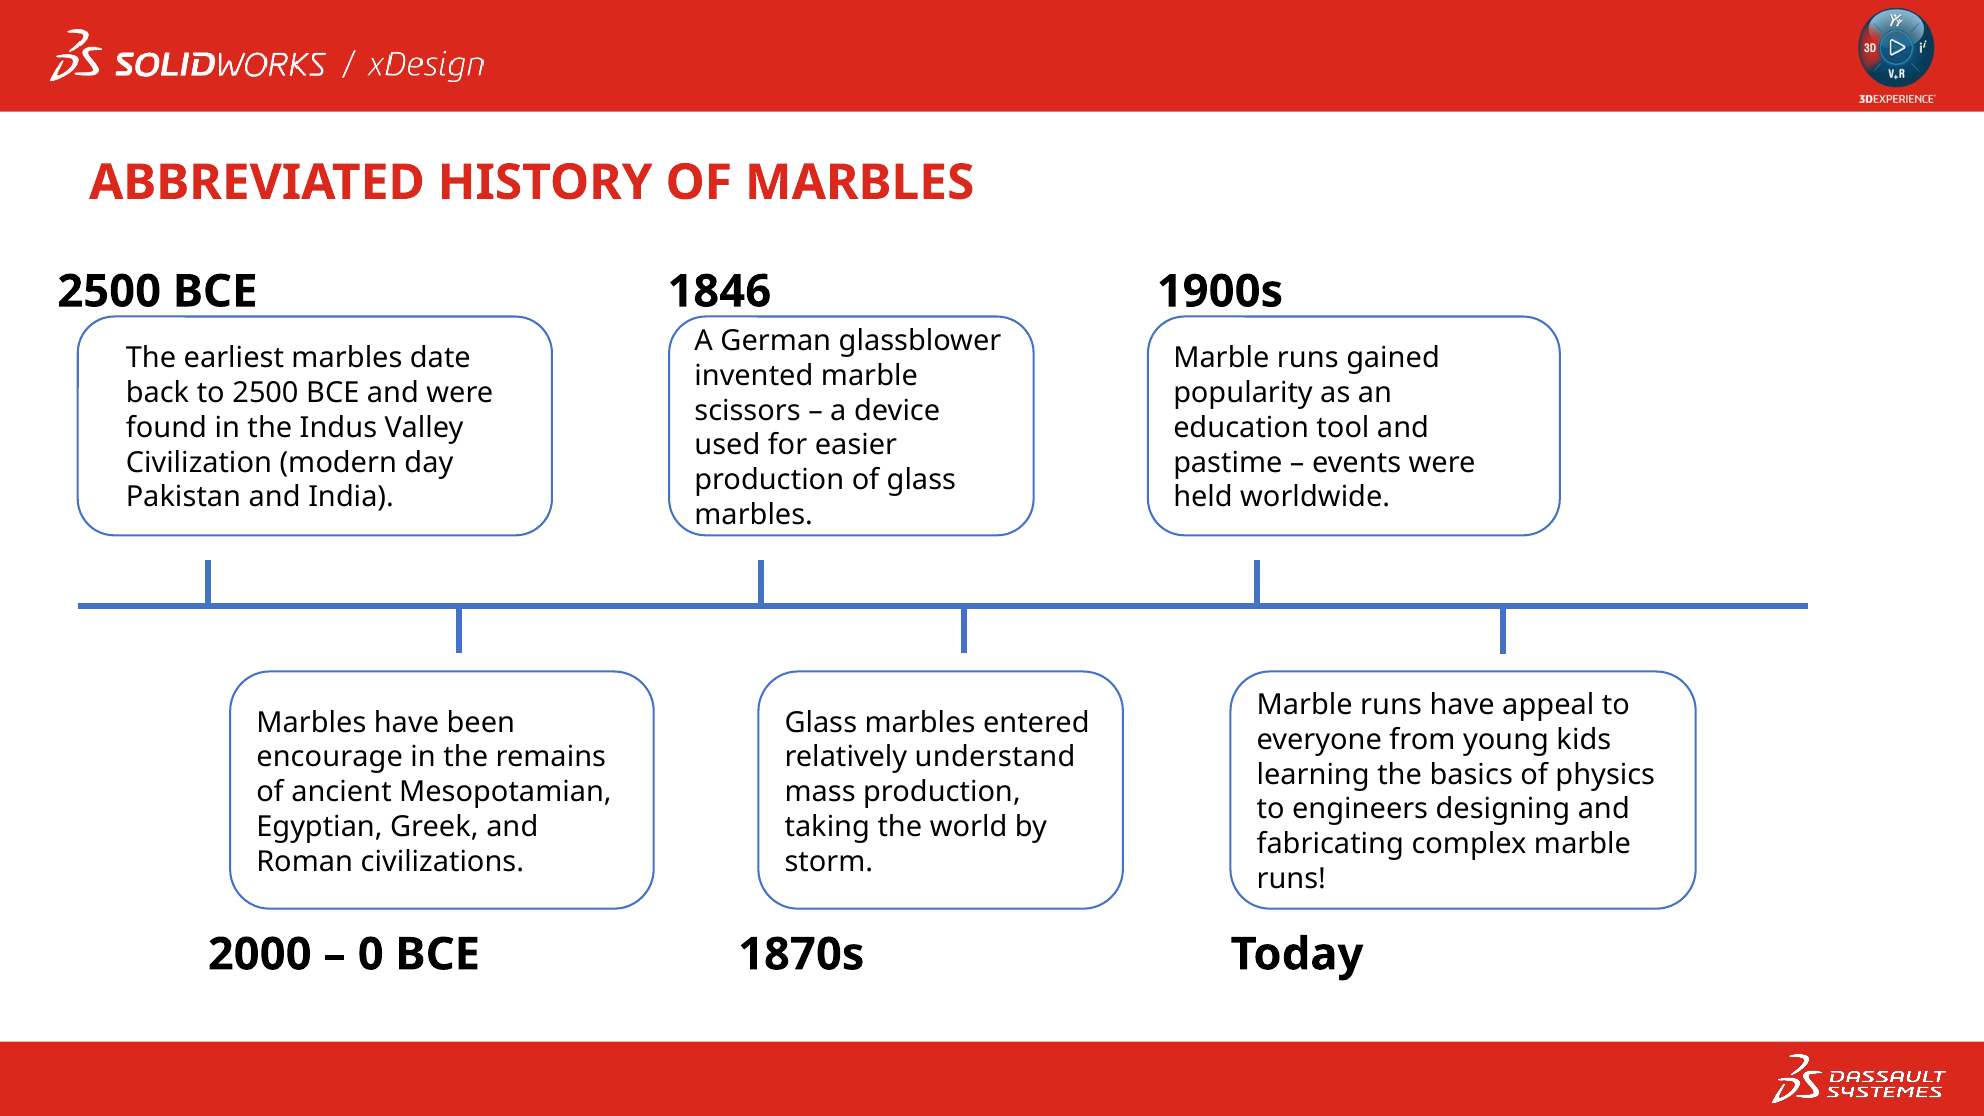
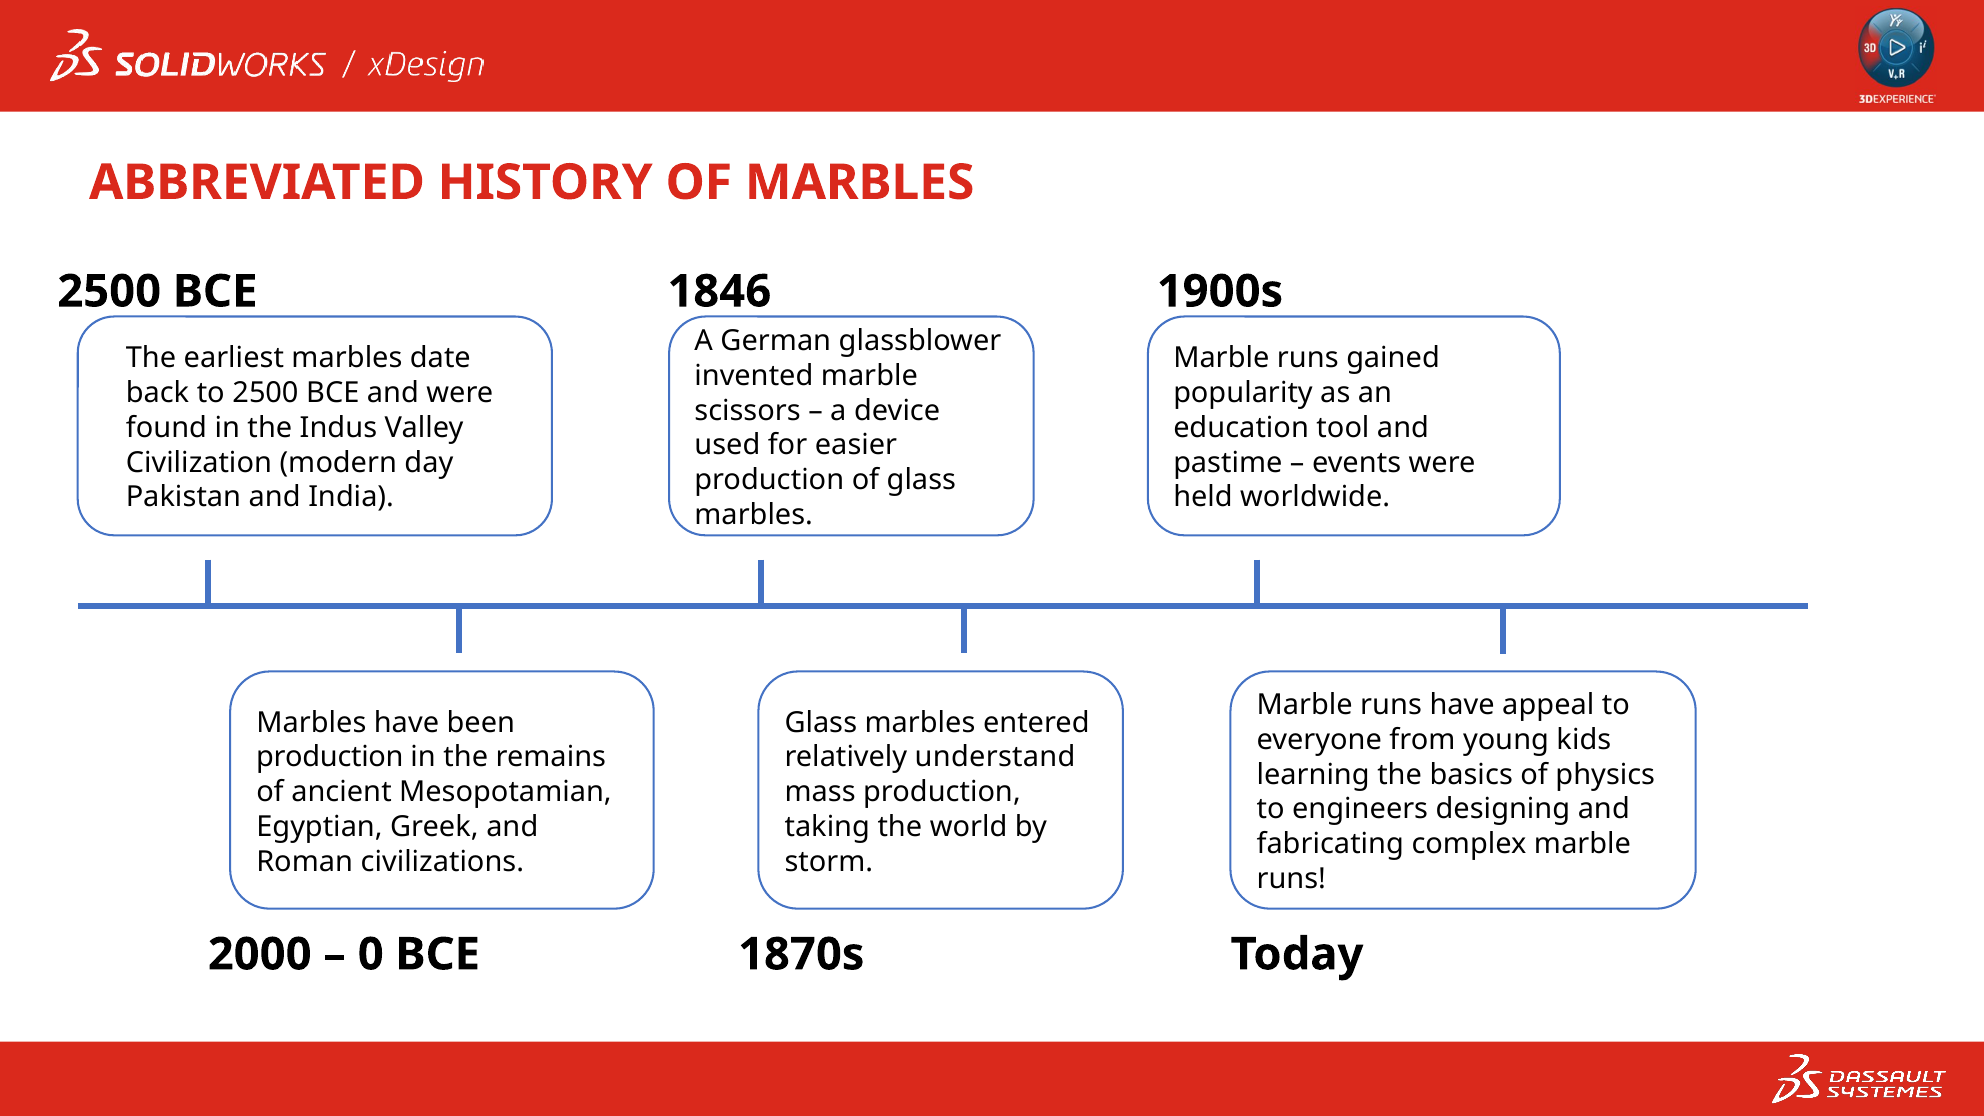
encourage: encourage -> production (330, 757)
